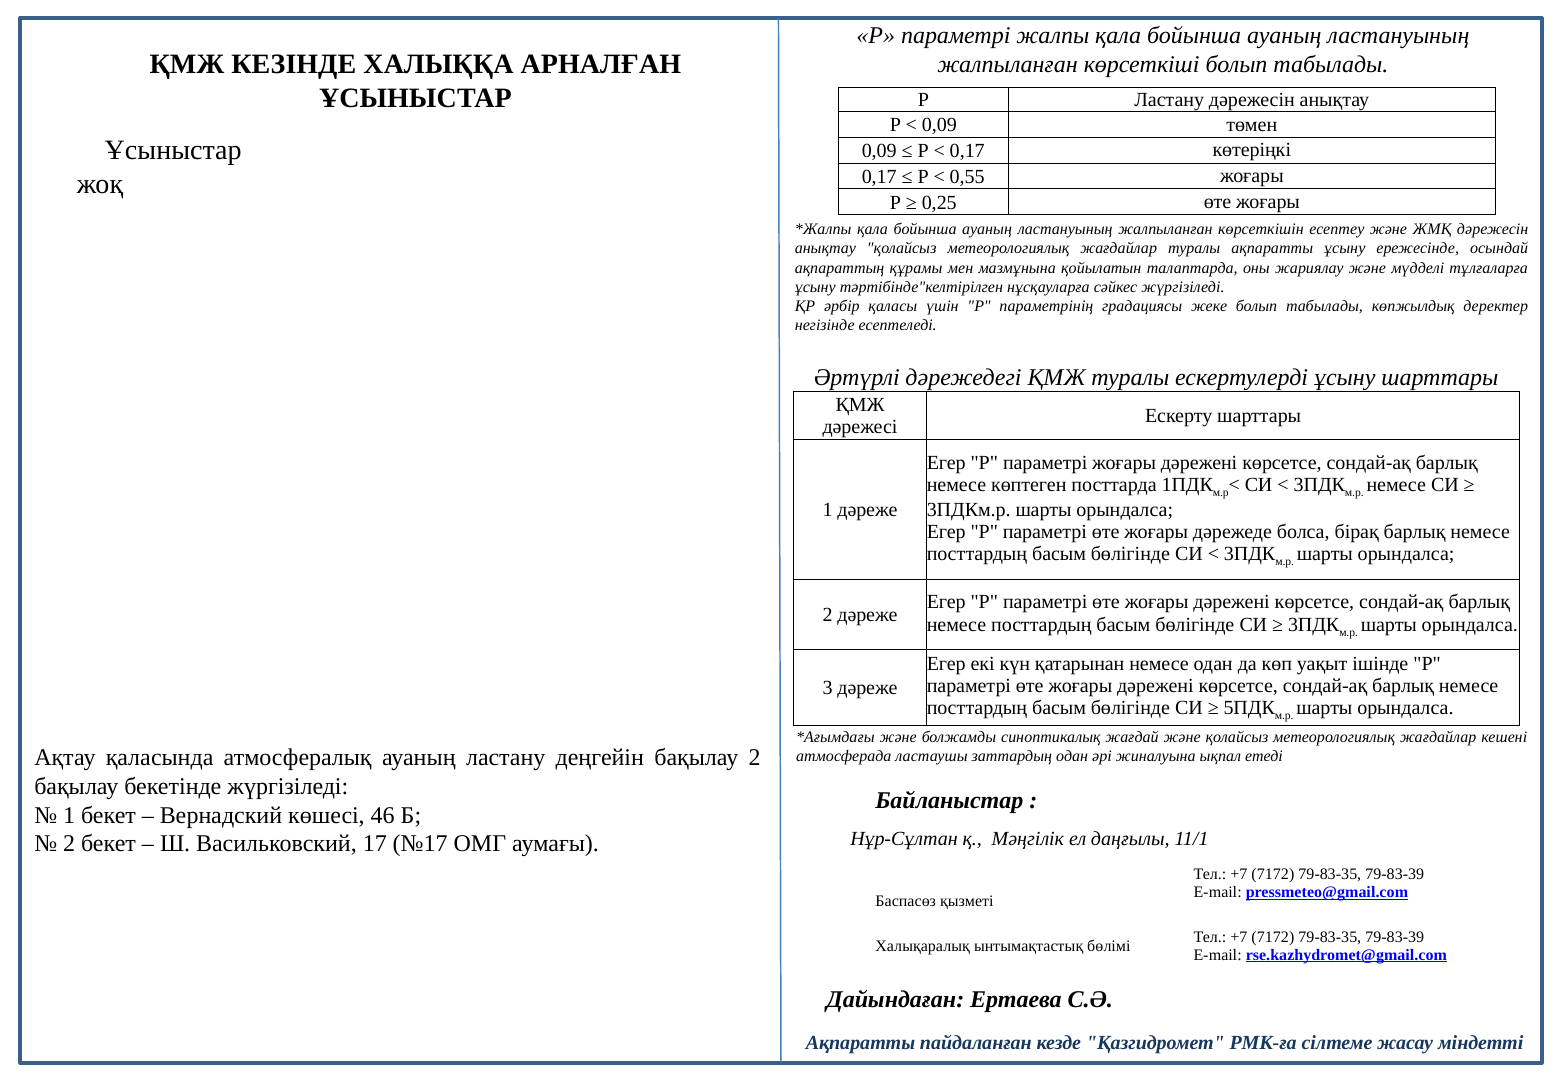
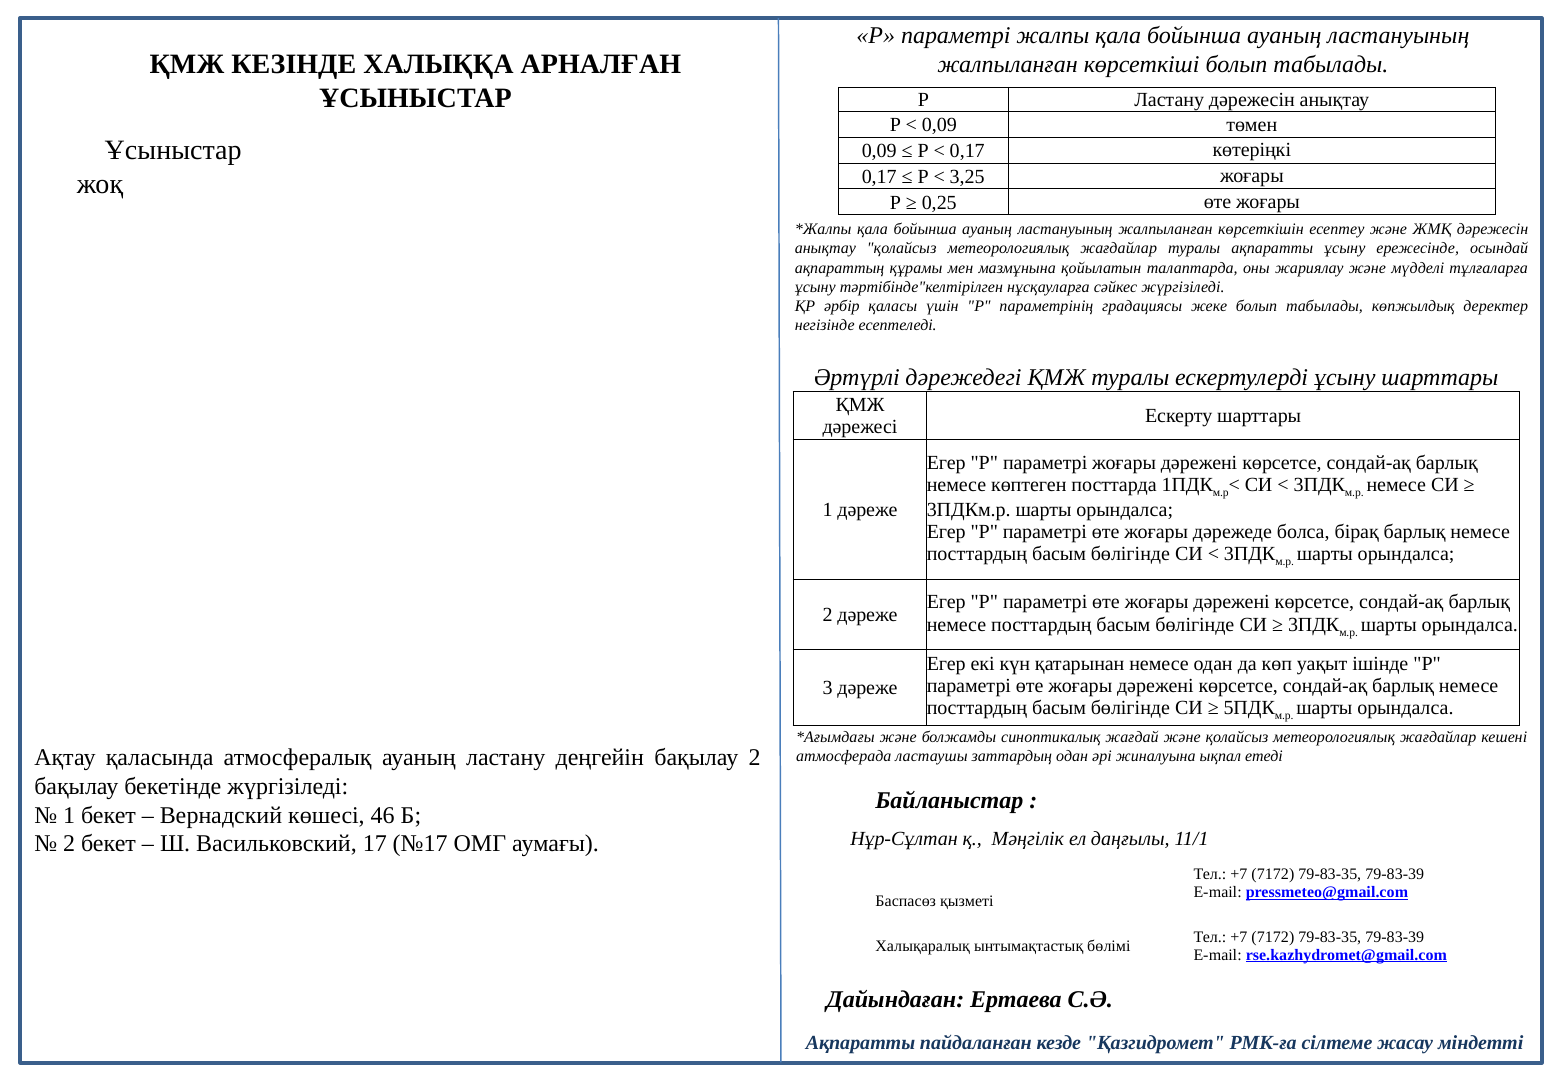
0,55: 0,55 -> 3,25 (967, 177)
